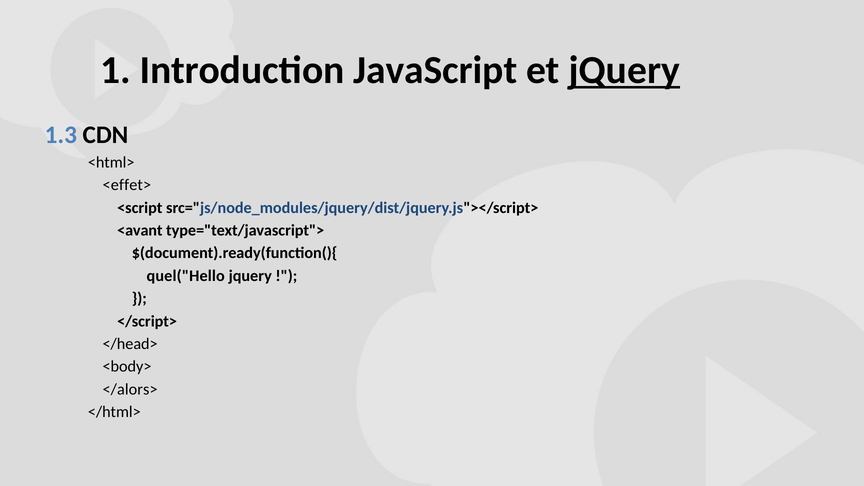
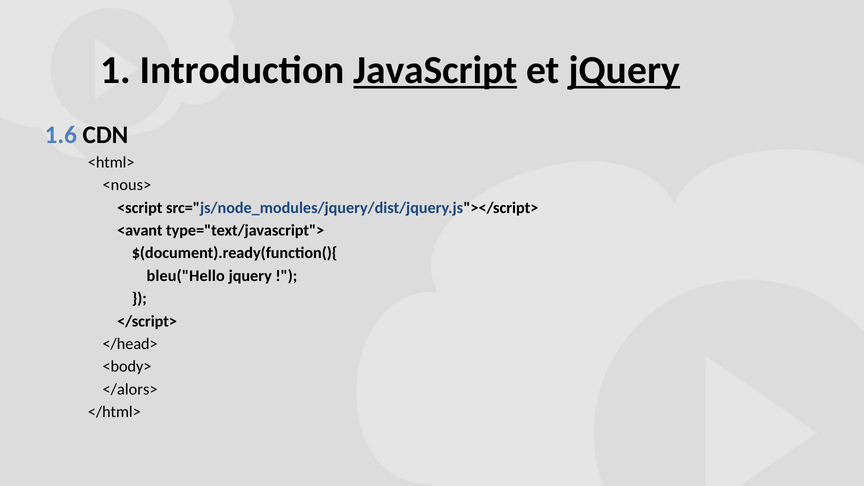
JavaScript underline: none -> present (435, 70)
1.3: 1.3 -> 1.6 (61, 135)
<effet>: <effet> -> <nous> (127, 185)
quel("Hello: quel("Hello -> bleu("Hello (186, 276)
